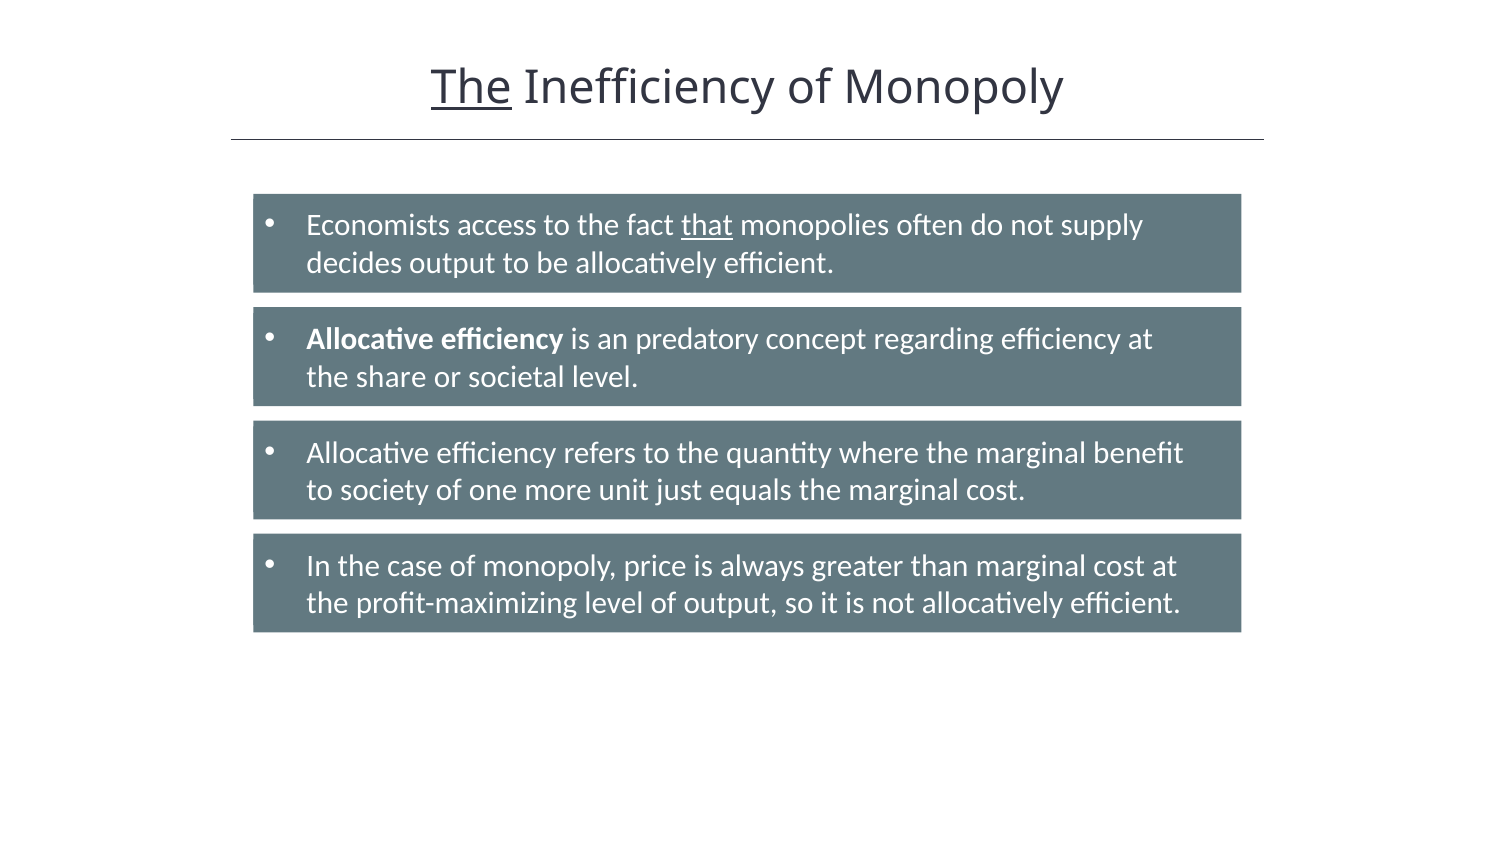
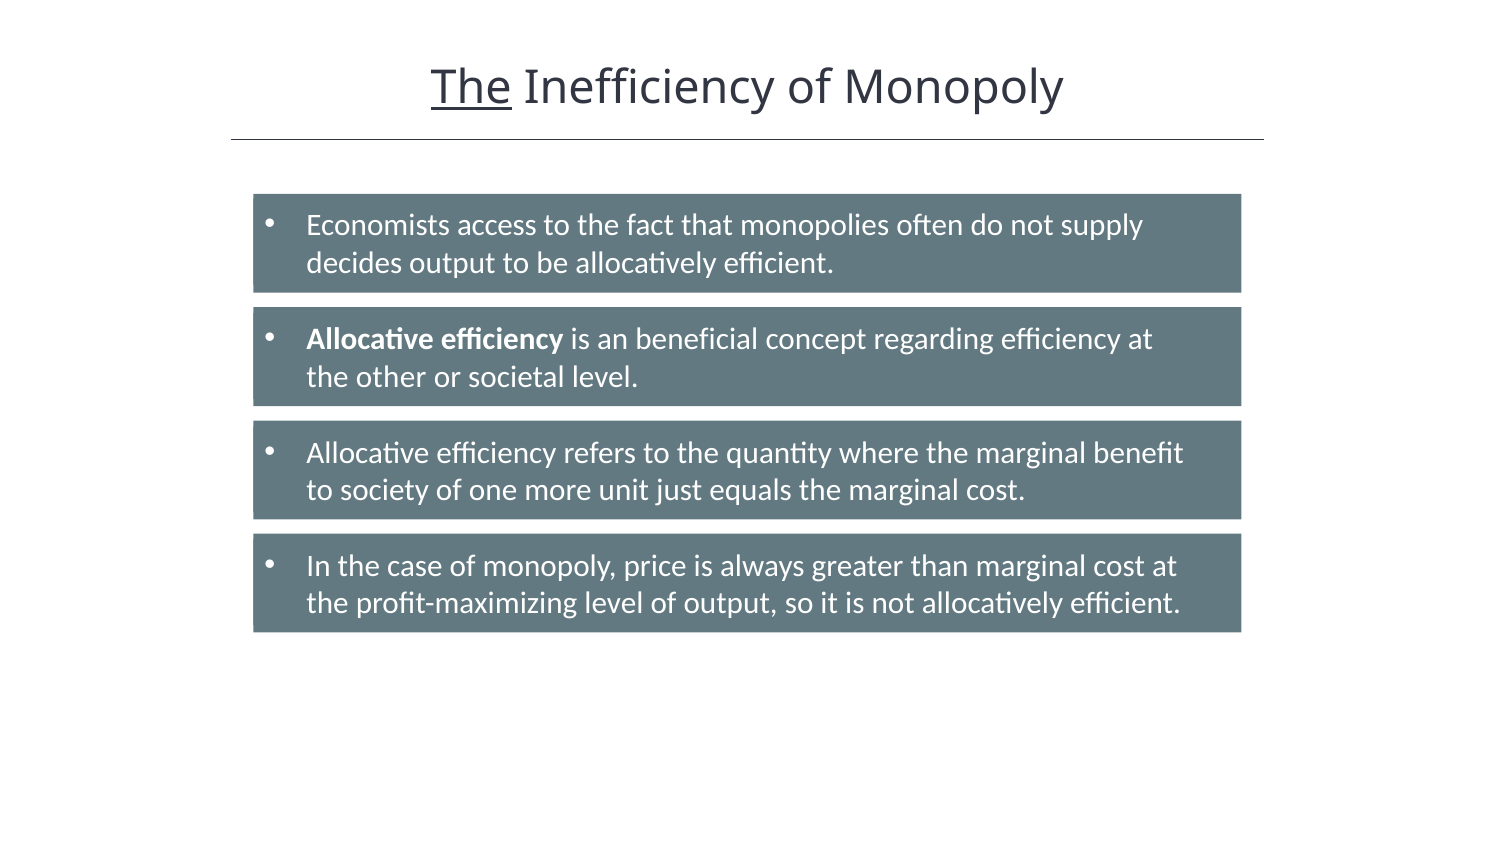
that underline: present -> none (707, 225)
predatory: predatory -> beneficial (697, 339)
share: share -> other (391, 377)
